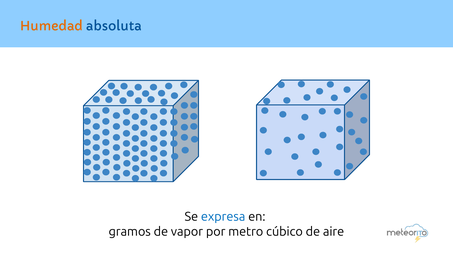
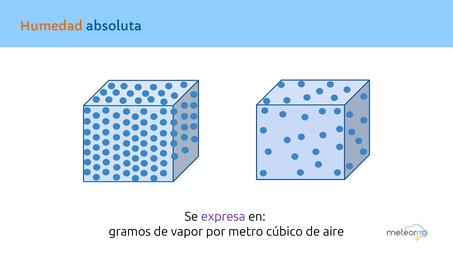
expresa colour: blue -> purple (223, 217)
